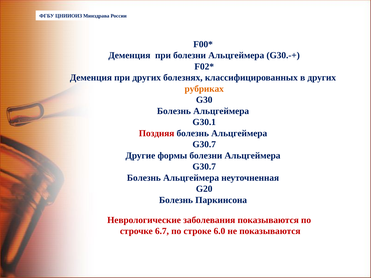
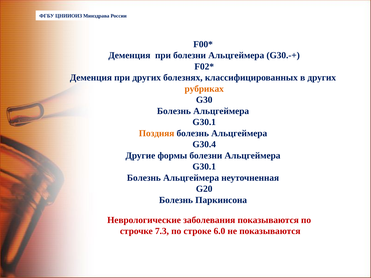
Поздняя colour: red -> orange (157, 133)
G30.7: G30.7 -> G30.4 (204, 145)
G30.7: G30.7 -> G30.1 (204, 167)
6.7: 6.7 -> 7.3 (162, 231)
